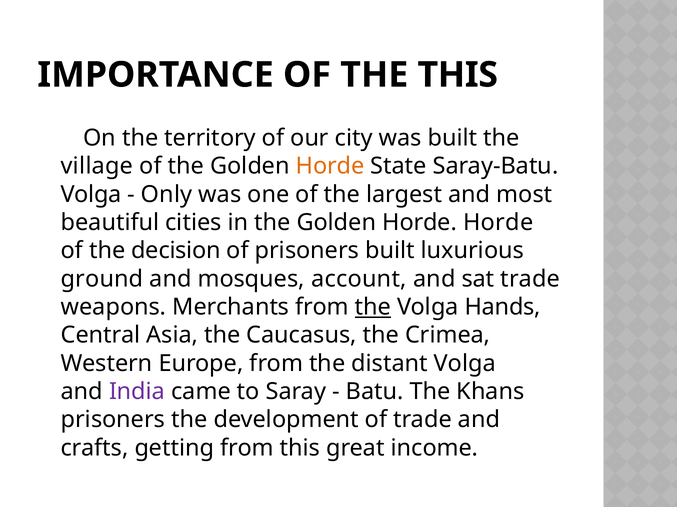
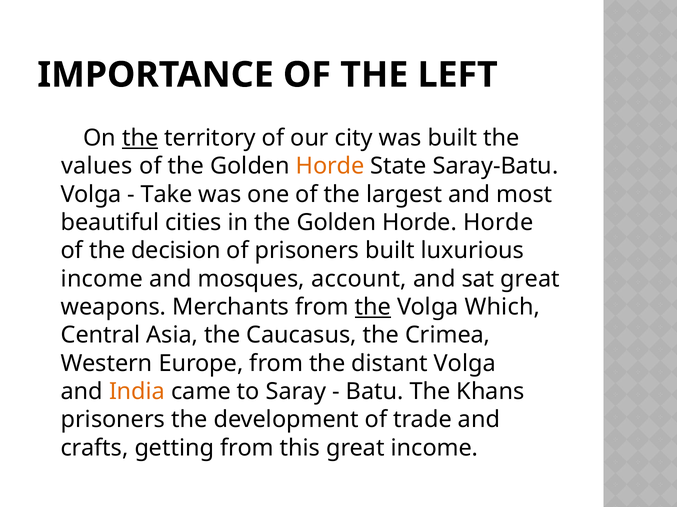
THE THIS: THIS -> LEFT (458, 75)
the underline: none -> present (140, 138)
village: village -> values (97, 166)
Only: Only -> Take (167, 195)
ground: ground -> income (102, 279)
sat trade: trade -> great (530, 279)
Hands: Hands -> Which (502, 307)
India colour: purple -> orange (137, 392)
